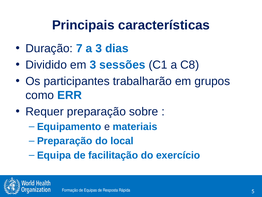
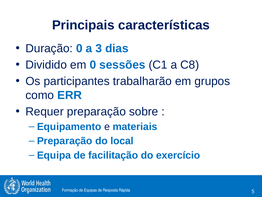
Duração 7: 7 -> 0 (79, 48)
em 3: 3 -> 0 (93, 65)
